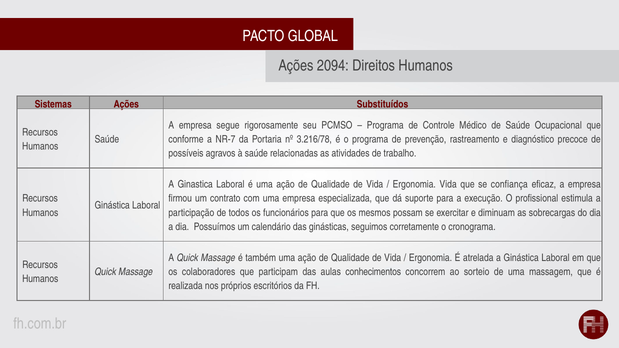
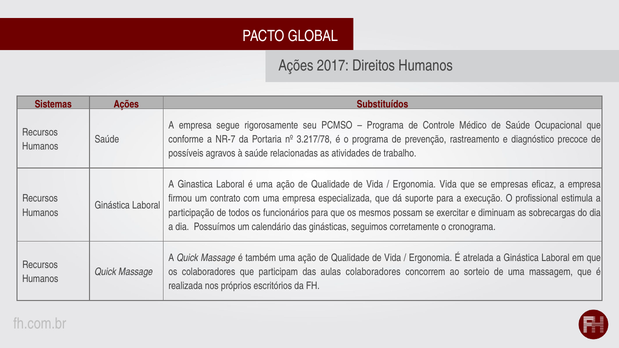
2094: 2094 -> 2017 (333, 66)
3.216/78: 3.216/78 -> 3.217/78 (314, 139)
confiança: confiança -> empresas (509, 184)
aulas conhecimentos: conhecimentos -> colaboradores (373, 272)
